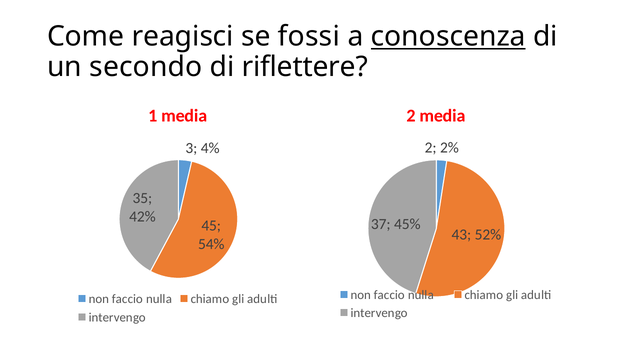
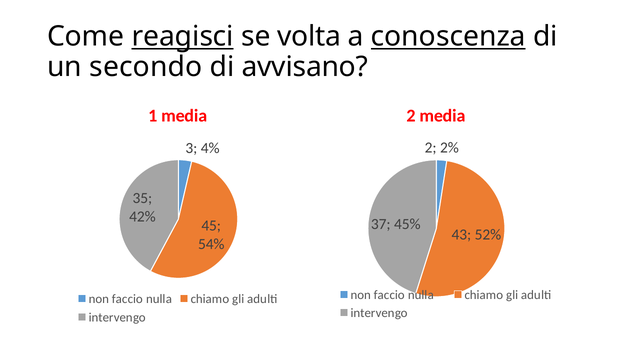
reagisci underline: none -> present (183, 37)
fossi: fossi -> volta (309, 37)
riflettere: riflettere -> avvisano (305, 67)
